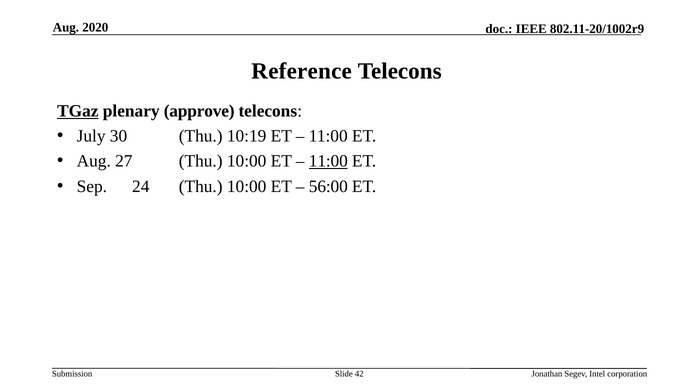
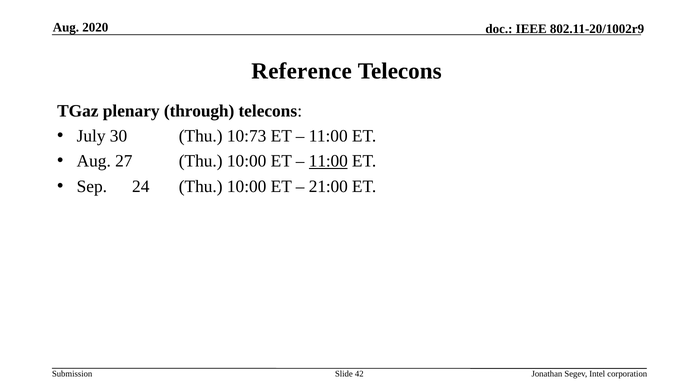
TGaz underline: present -> none (78, 111)
approve: approve -> through (199, 111)
10:19: 10:19 -> 10:73 (247, 136)
56:00: 56:00 -> 21:00 (328, 186)
